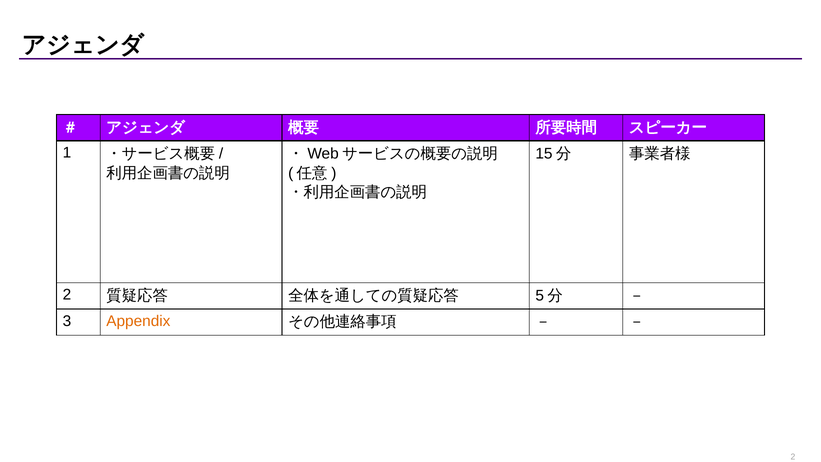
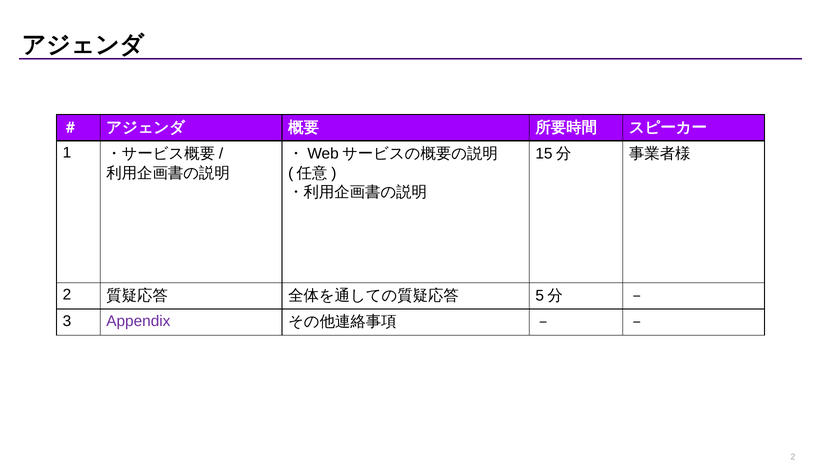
Appendix colour: orange -> purple (138, 321)
